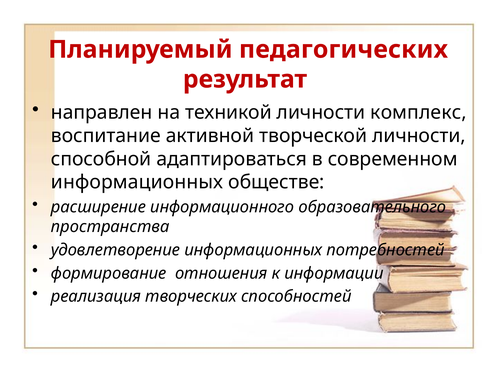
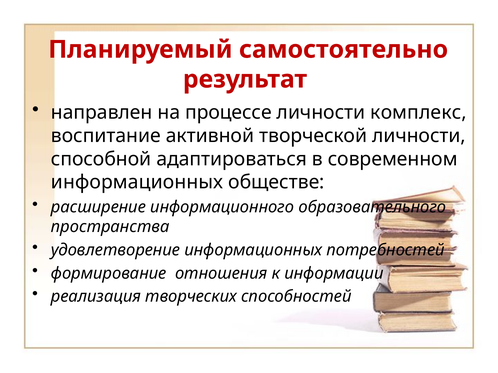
педагогических: педагогических -> самостоятельно (344, 50)
техникой: техникой -> процессе (228, 113)
